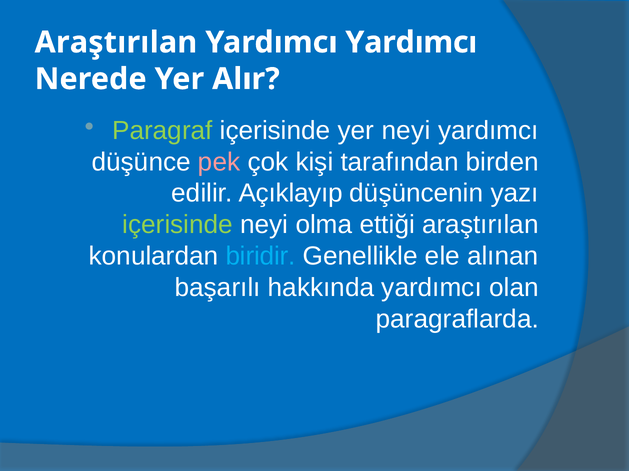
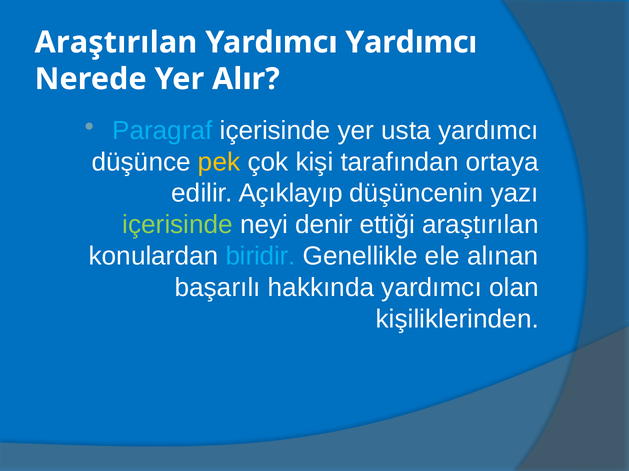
Paragraf colour: light green -> light blue (162, 131)
yer neyi: neyi -> usta (406, 131)
pek colour: pink -> yellow (219, 162)
birden: birden -> ortaya (502, 162)
olma: olma -> denir (324, 225)
paragraflarda: paragraflarda -> kişiliklerinden (457, 319)
